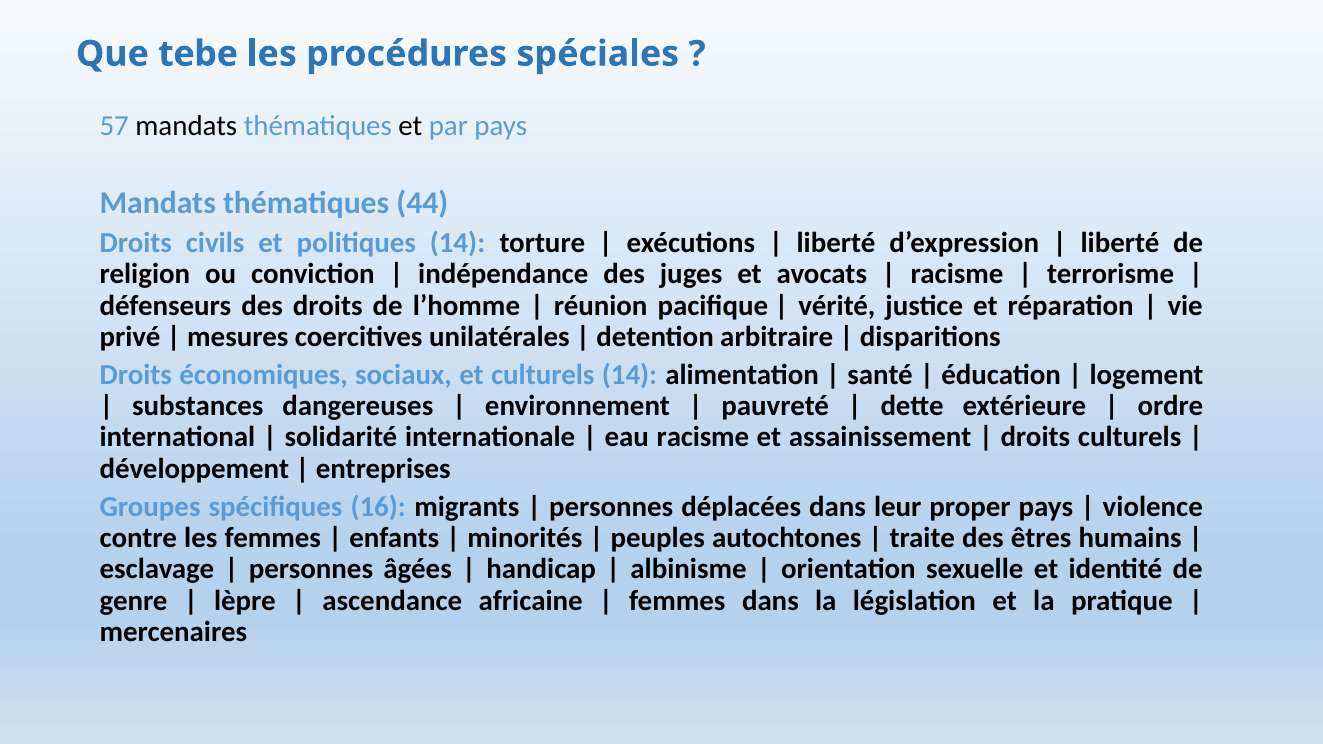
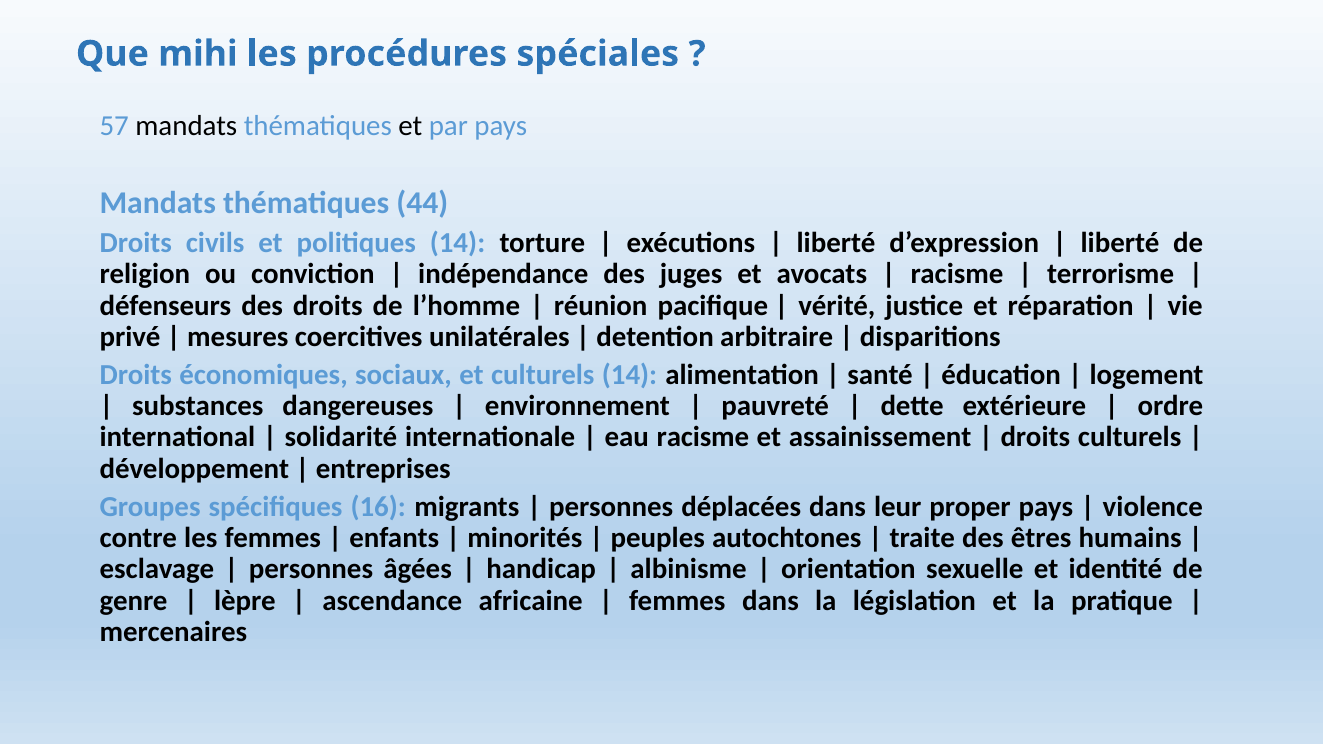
tebe: tebe -> mihi (198, 54)
